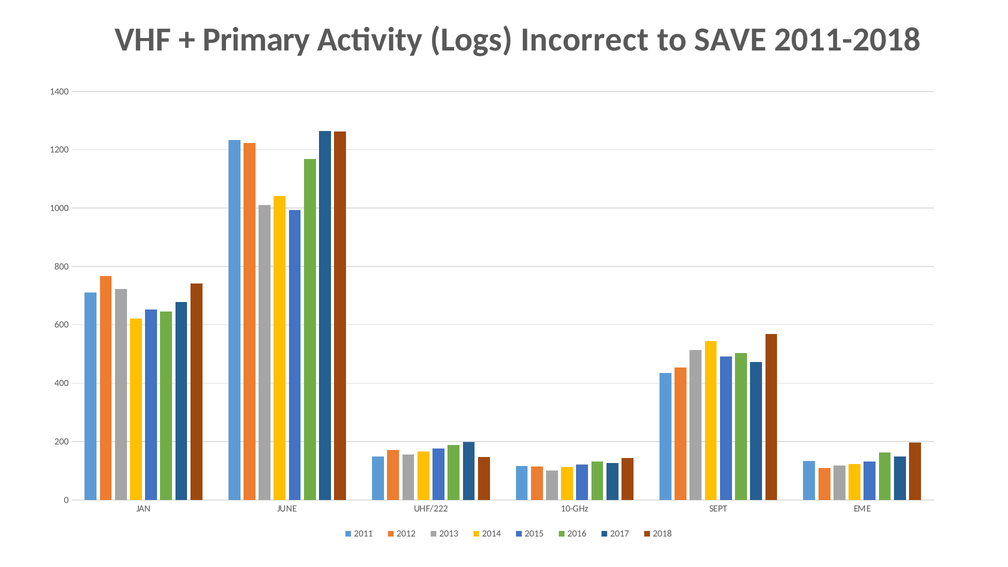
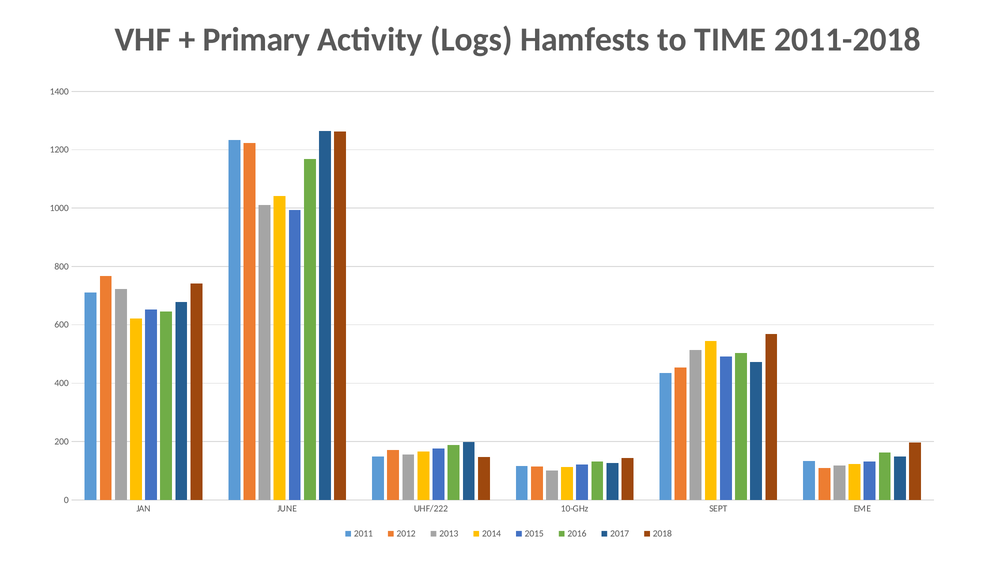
Incorrect: Incorrect -> Hamfests (585, 40)
SAVE: SAVE -> TIME (730, 40)
